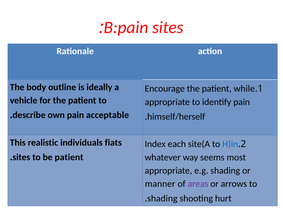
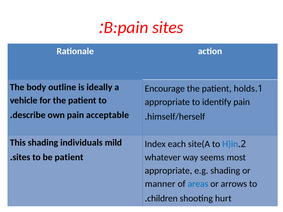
while: while -> holds (244, 89)
This realistic: realistic -> shading (43, 143)
fiats: fiats -> mild (113, 143)
areas colour: purple -> blue (198, 184)
shading: shading -> children (162, 199)
